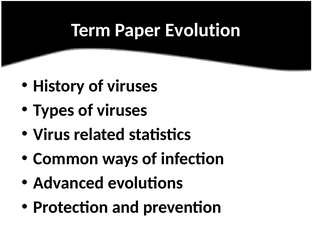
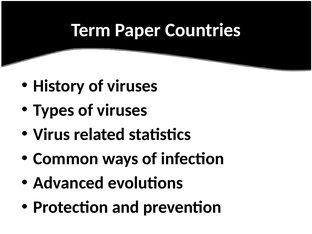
Evolution: Evolution -> Countries (203, 30)
